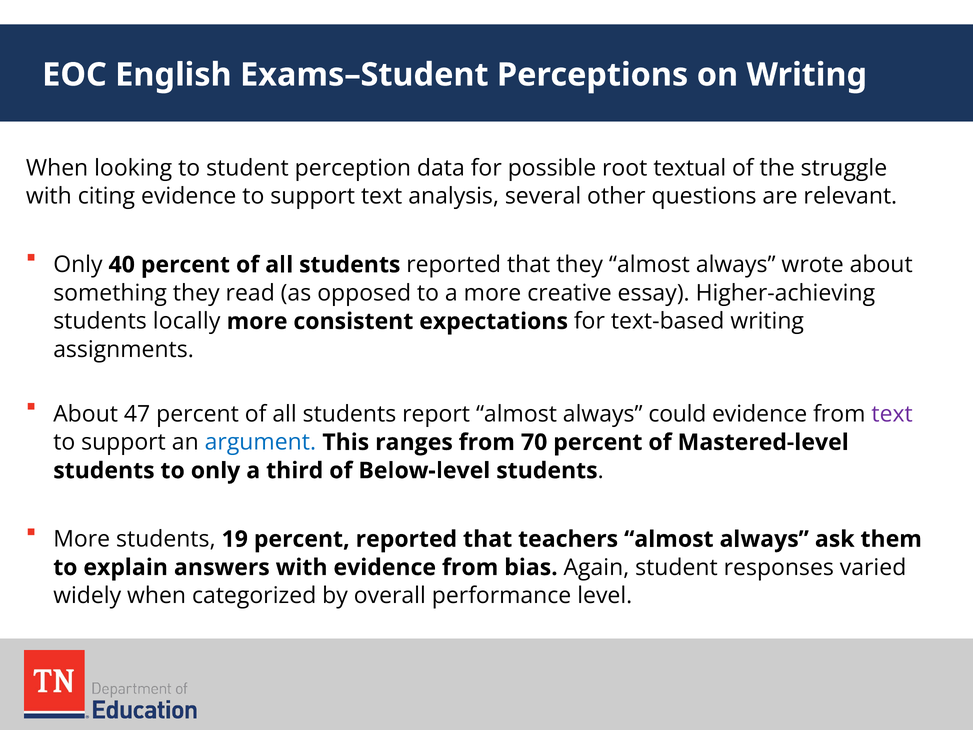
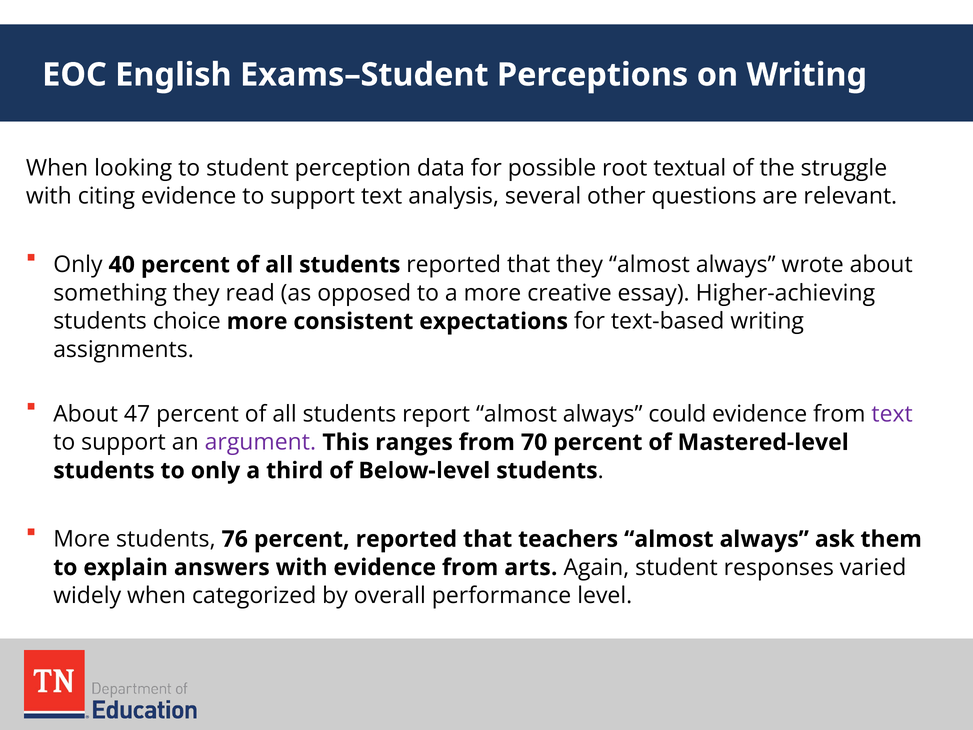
locally: locally -> choice (187, 321)
argument colour: blue -> purple (260, 442)
19: 19 -> 76 (235, 539)
bias: bias -> arts (531, 567)
